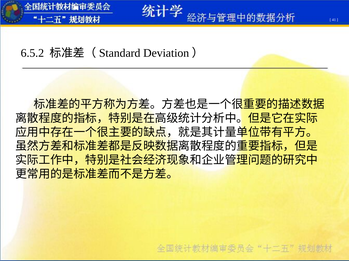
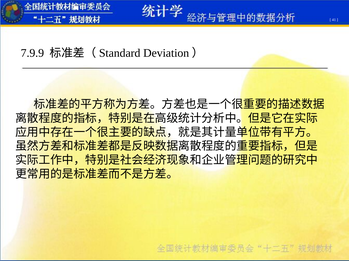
6.5.2: 6.5.2 -> 7.9.9 (32, 53)
